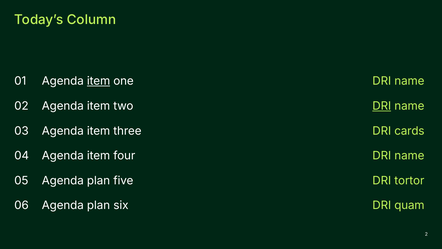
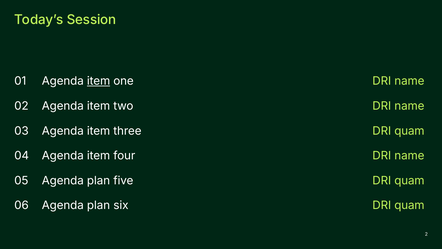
Column: Column -> Session (92, 20)
DRI underline: present -> none (382, 106)
three DRI cards: cards -> quam (409, 131)
five DRI tortor: tortor -> quam (409, 180)
